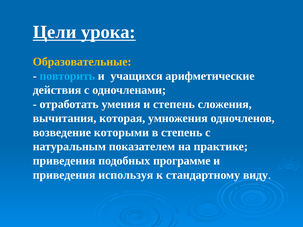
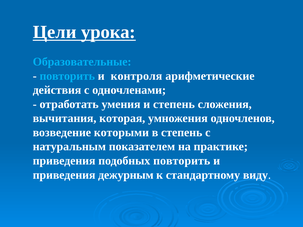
Образовательные colour: yellow -> light blue (82, 62)
учащихся: учащихся -> контроля (136, 76)
подобных программе: программе -> повторить (182, 161)
используя: используя -> дежурным (126, 175)
